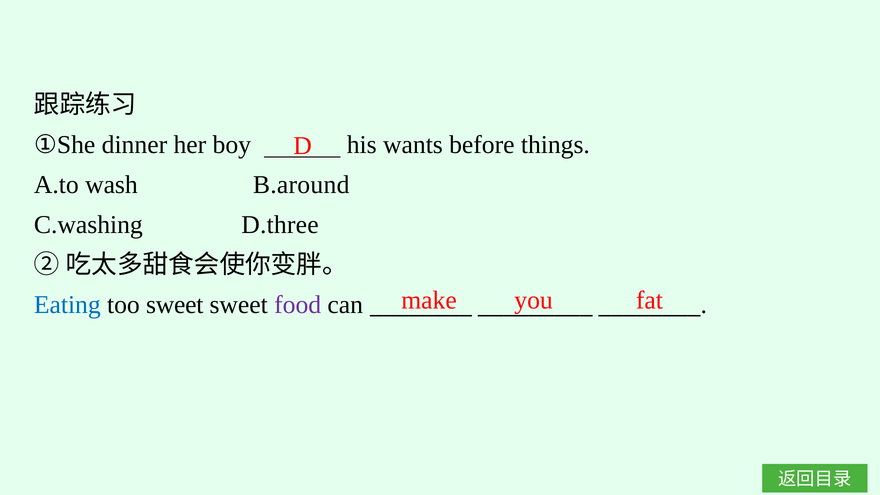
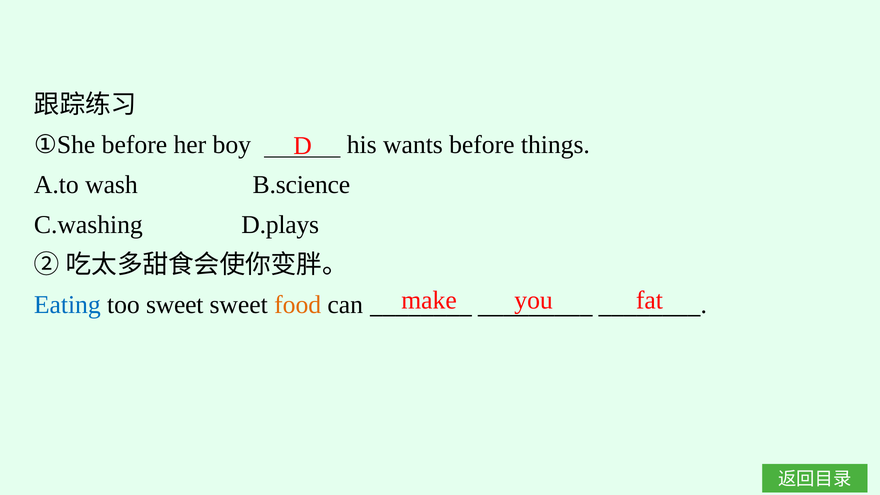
①She dinner: dinner -> before (134, 145)
B.around: B.around -> B.science (301, 185)
D.three: D.three -> D.plays (280, 225)
food colour: purple -> orange (298, 305)
